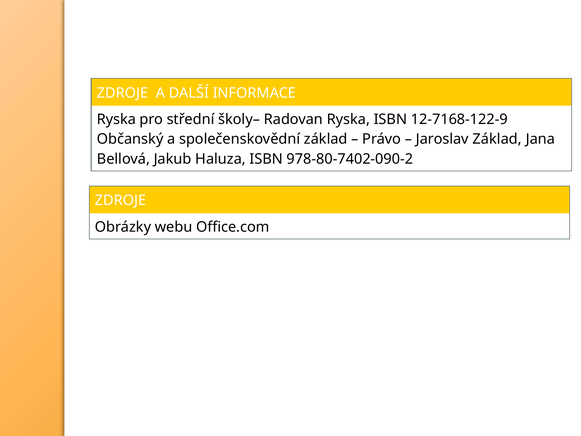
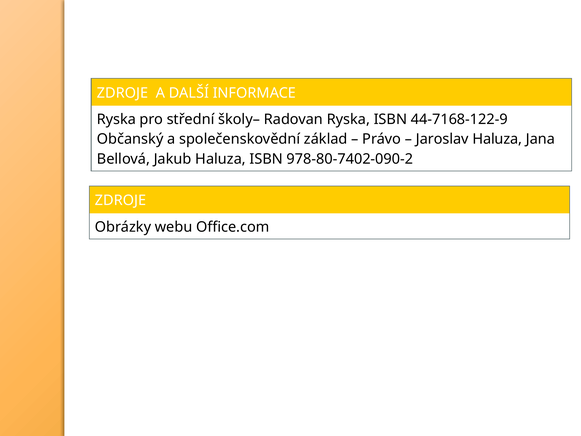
12-7168-122-9: 12-7168-122-9 -> 44-7168-122-9 (459, 119)
Jaroslav Základ: Základ -> Haluza (497, 139)
